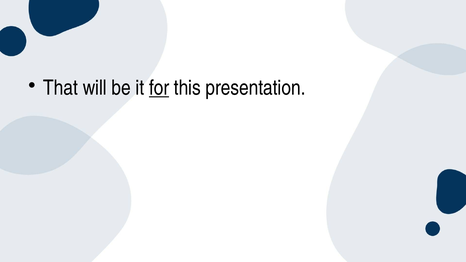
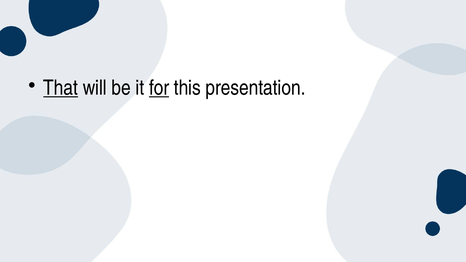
That underline: none -> present (61, 88)
